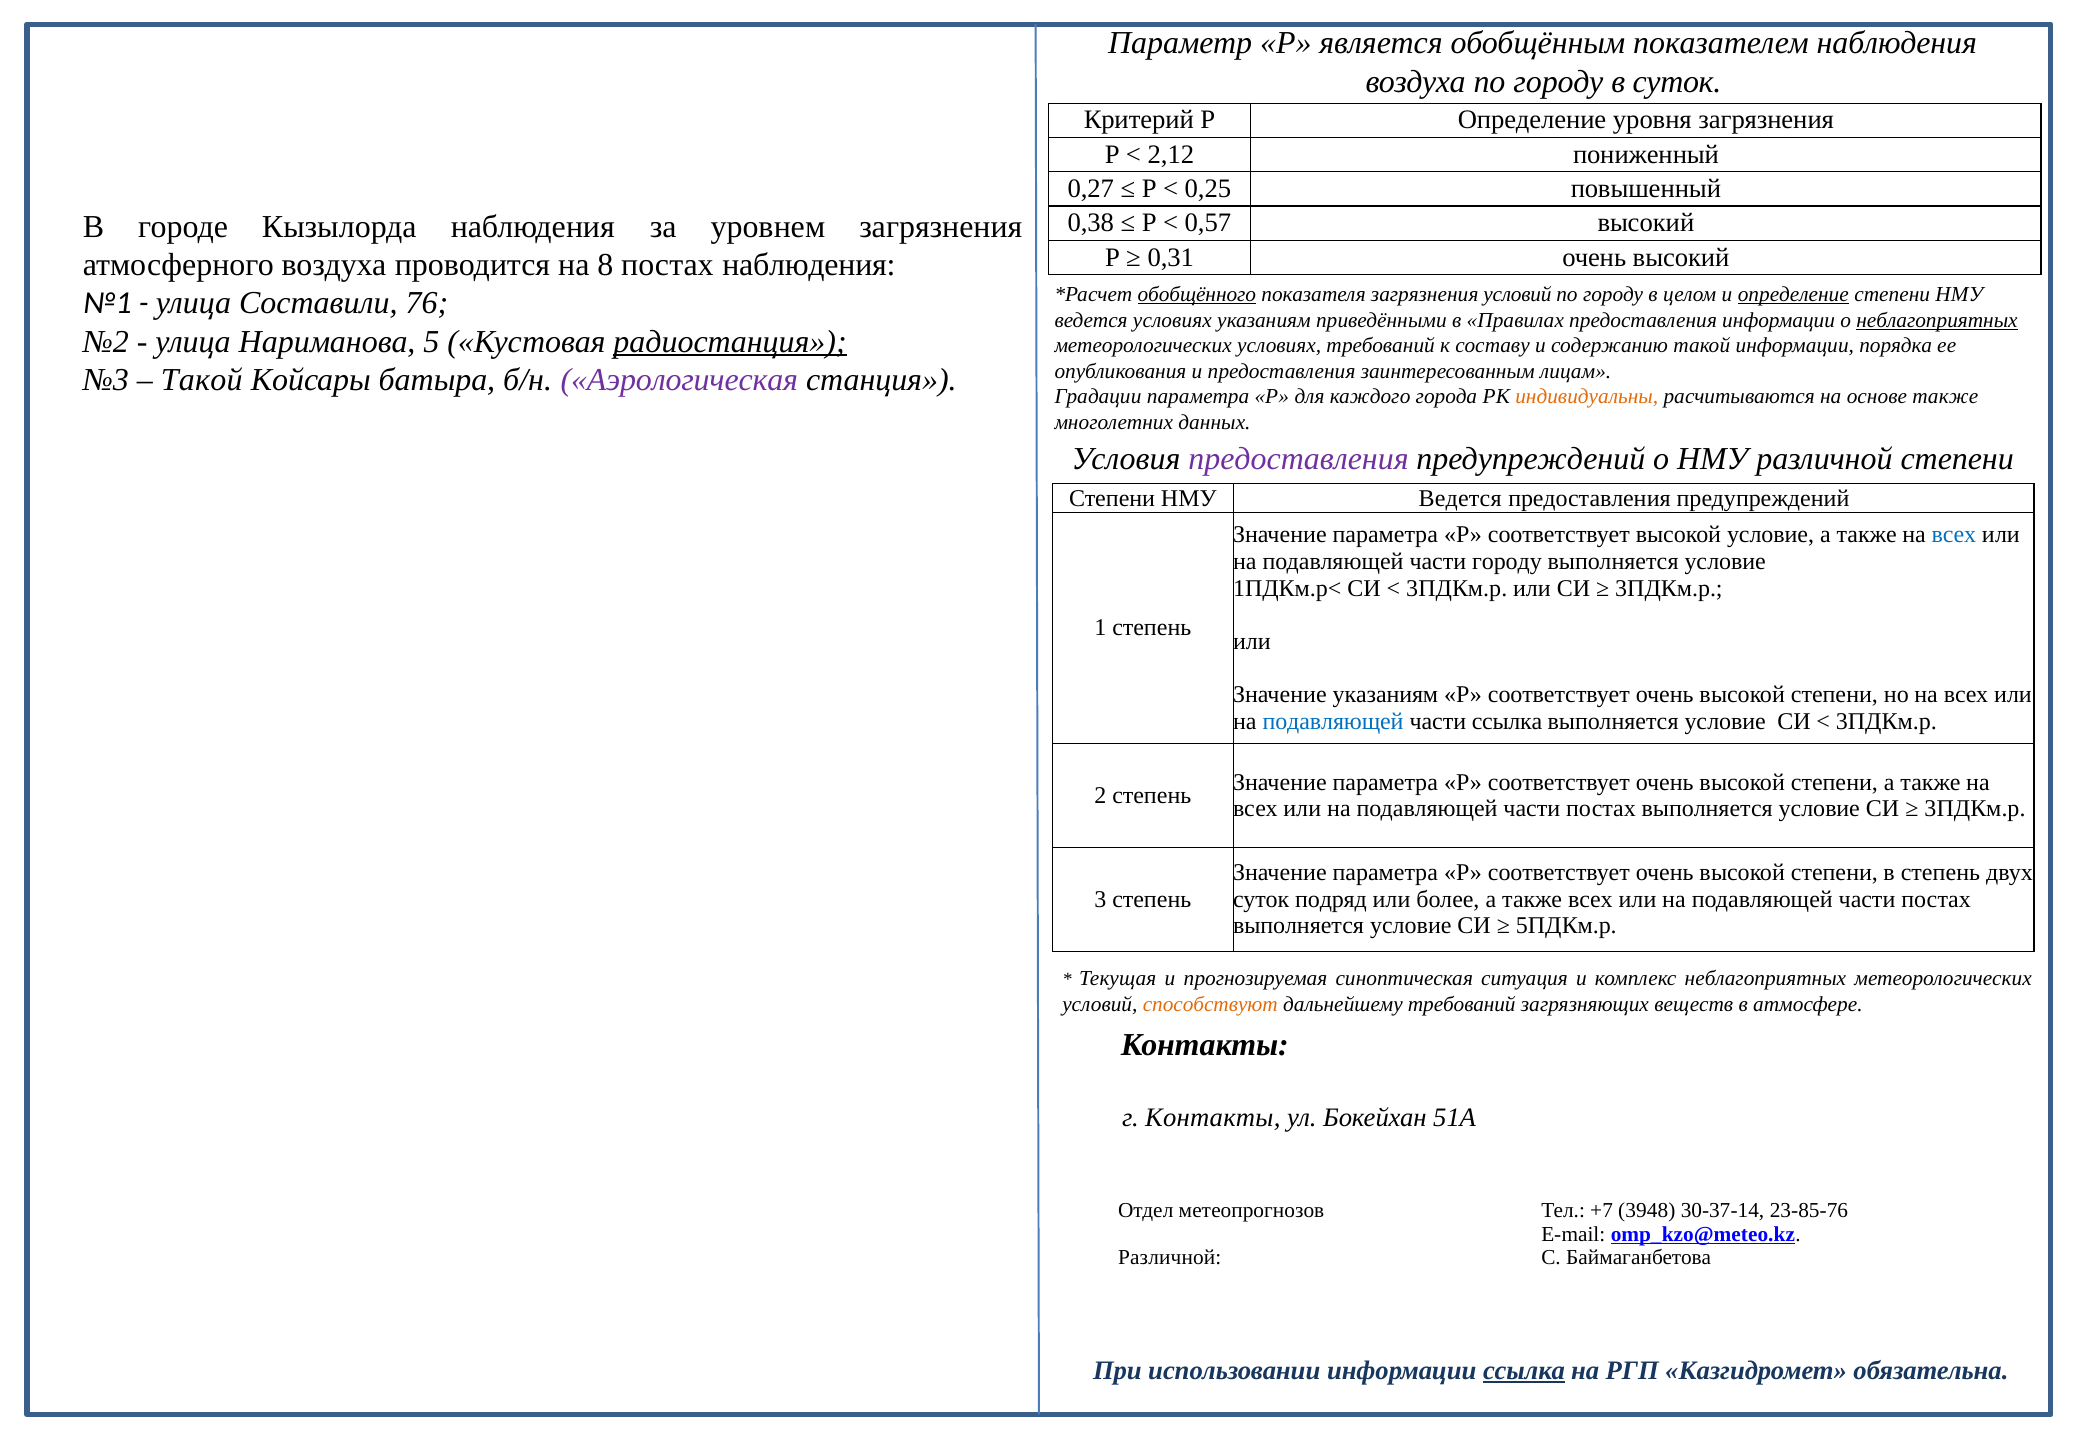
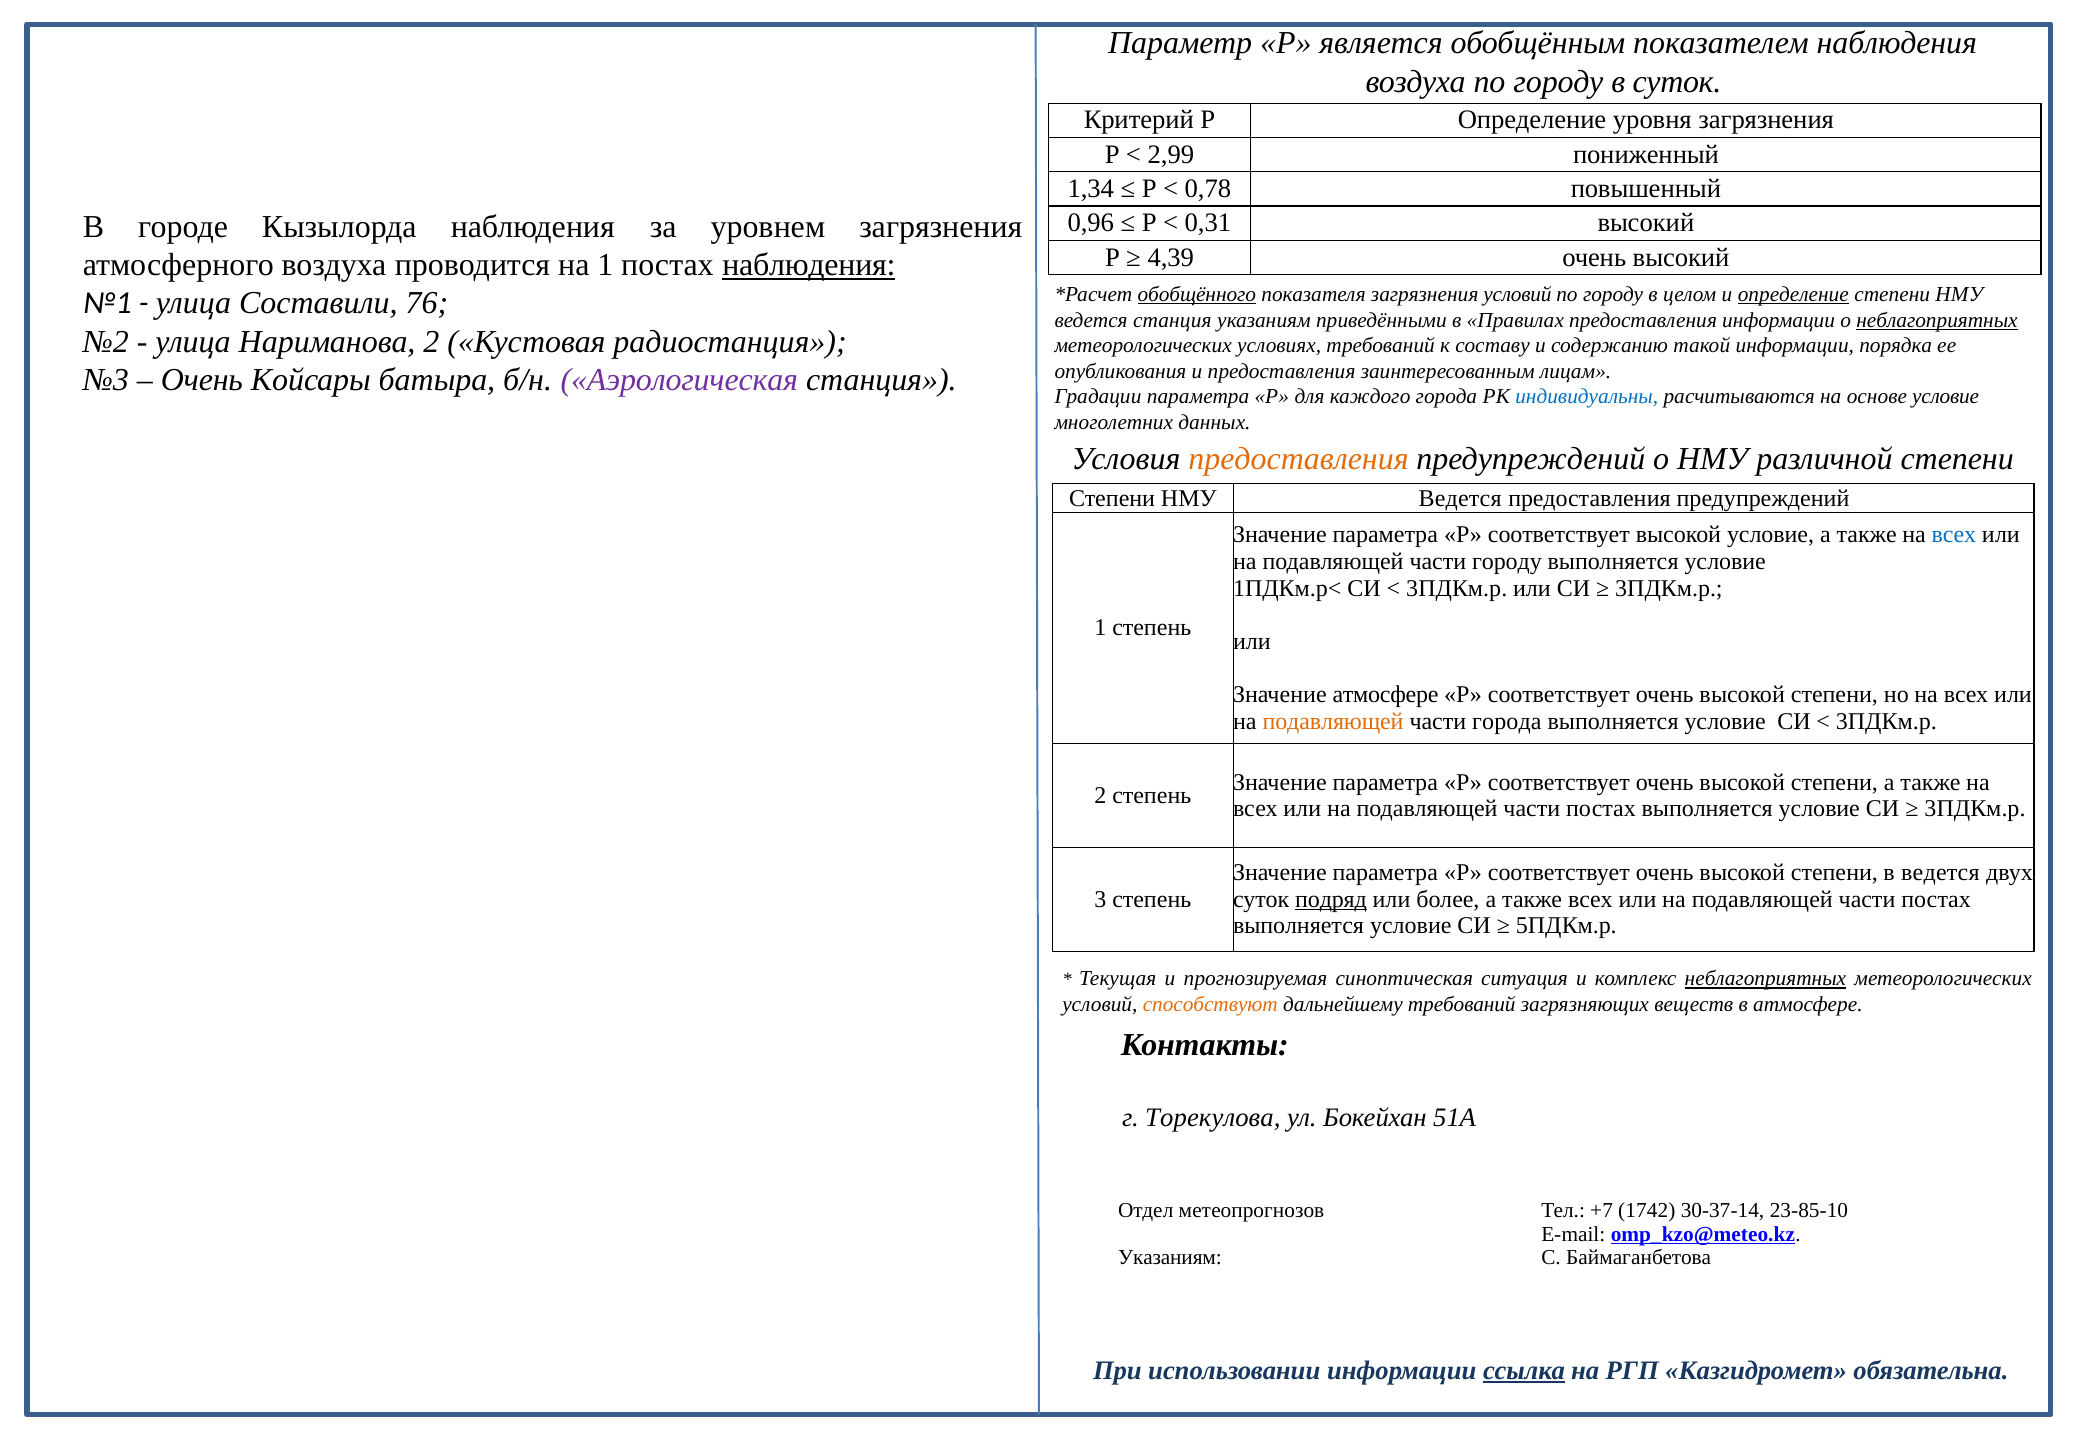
2,12: 2,12 -> 2,99 (1171, 154)
0,27: 0,27 -> 1,34 (1091, 189)
0,25: 0,25 -> 0,78 (1208, 189)
0,38: 0,38 -> 0,96 (1091, 223)
0,57: 0,57 -> 0,31 (1208, 223)
0,31: 0,31 -> 4,39 (1171, 257)
на 8: 8 -> 1 (605, 265)
наблюдения underline: none -> present (809, 265)
ведется условиях: условиях -> станция (1172, 320)
Нариманова 5: 5 -> 2 (431, 342)
радиостанция underline: present -> none (730, 342)
Такой: Такой -> Очень (202, 380)
индивидуальны colour: orange -> blue (1587, 397)
основе также: также -> условие (1946, 397)
предоставления colour: purple -> orange (1298, 459)
Значение указаниям: указаниям -> атмосфере (1385, 694)
подавляющей colour: blue -> orange (1333, 721)
части ссылка: ссылка -> города (1507, 721)
в степень: степень -> ведется (1940, 873)
подряд underline: none -> present (1331, 899)
неблагоприятных underline: none -> present (1765, 978)
г Контакты: Контакты -> Торекулова (1213, 1117)
3948: 3948 -> 1742 (1647, 1210)
23-85-76: 23-85-76 -> 23-85-10 (1809, 1210)
Различной: Различной -> Указаниям (1170, 1258)
